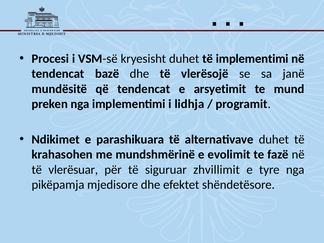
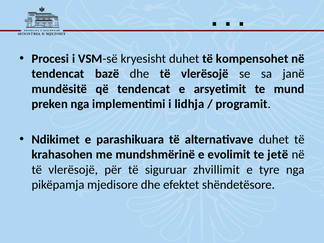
të implementimi: implementimi -> kompensohet (252, 59)
fazë: fazë -> jetë (278, 154)
vlerësuar: vlerësuar -> vlerësojë (73, 170)
